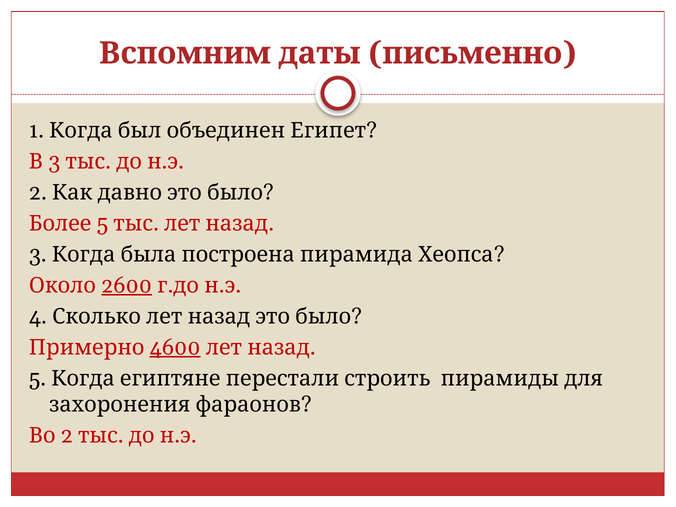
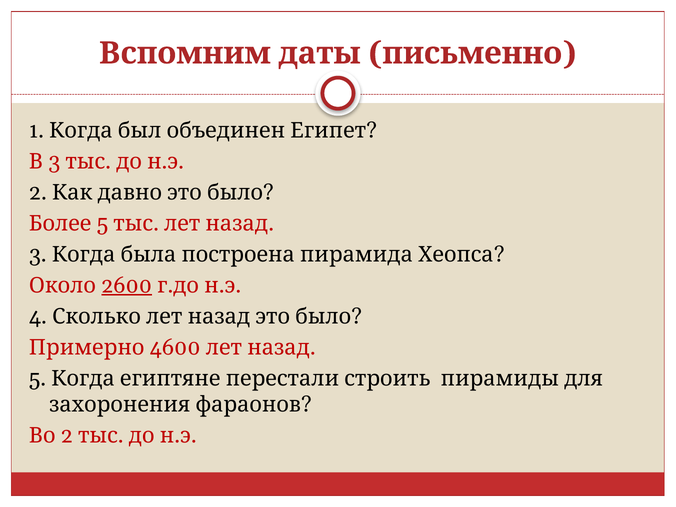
4600 underline: present -> none (175, 348)
